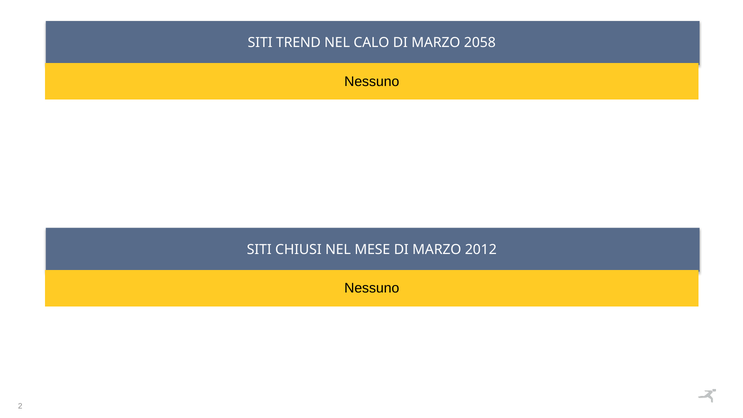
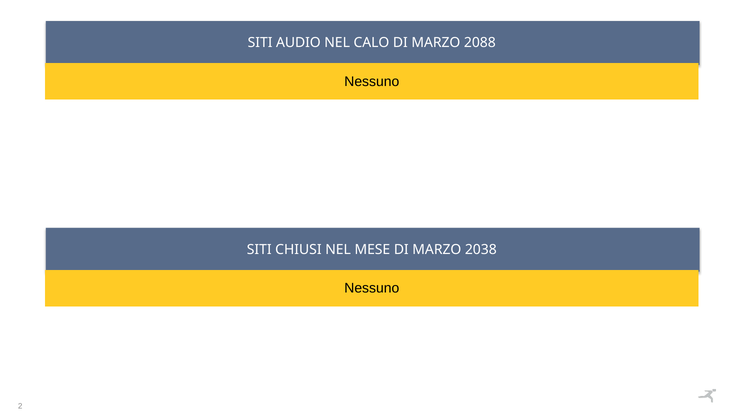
TREND: TREND -> AUDIO (298, 43)
2058: 2058 -> 2088 (480, 43)
2012: 2012 -> 2038 (481, 250)
